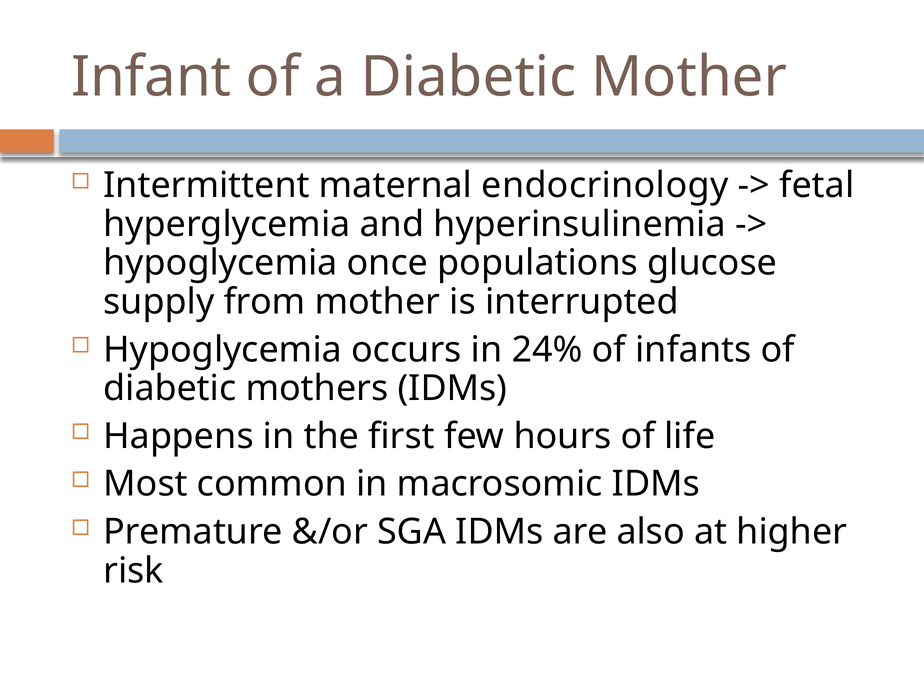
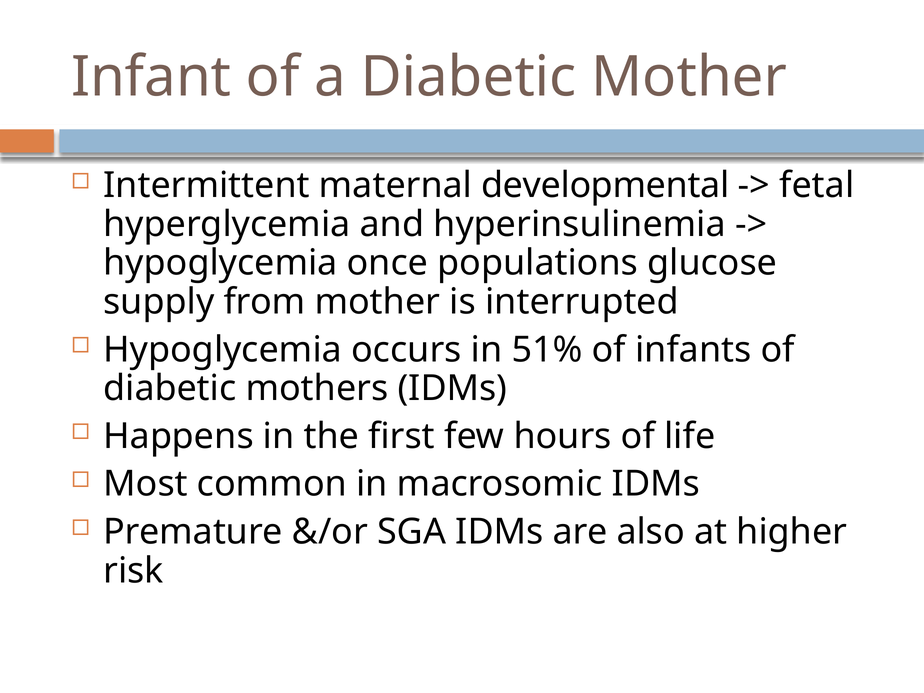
endocrinology: endocrinology -> developmental (605, 185)
24%: 24% -> 51% (547, 350)
